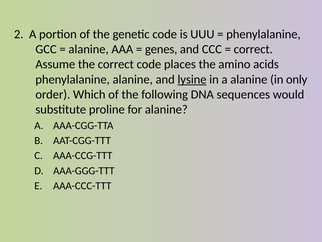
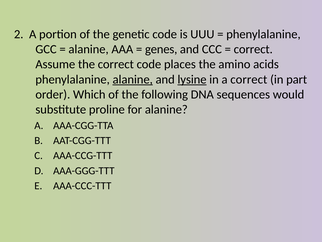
alanine underline: none -> present (133, 79)
a alanine: alanine -> correct (249, 79)
only: only -> part (297, 79)
